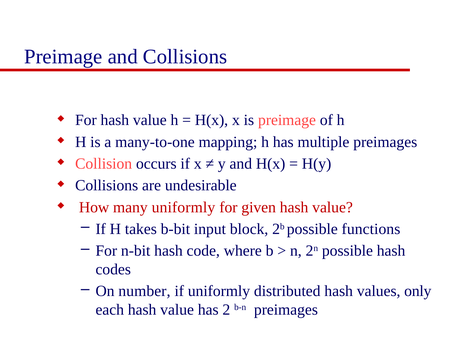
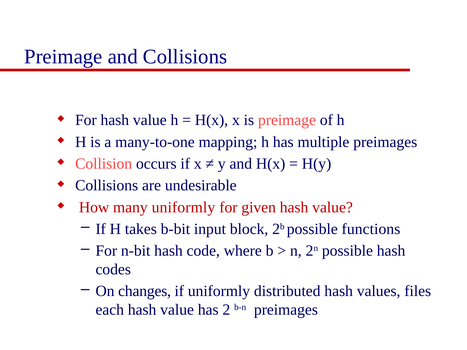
number: number -> changes (145, 291)
only: only -> files (418, 291)
